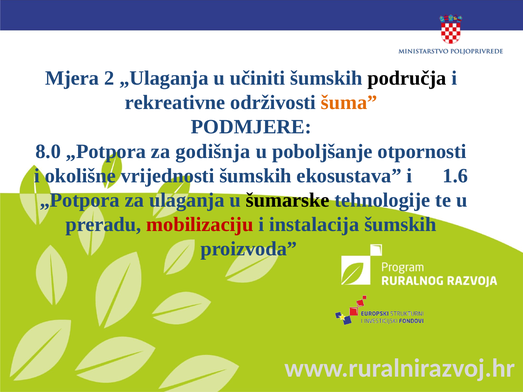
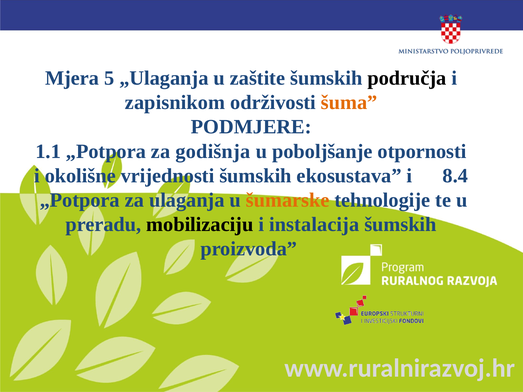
2: 2 -> 5 (109, 78)
učiniti: učiniti -> zaštite (257, 78)
rekreativne: rekreativne -> zapisnikom (175, 103)
8.0: 8.0 -> 1.1 (48, 151)
1.6: 1.6 -> 8.4 (455, 176)
šumarske colour: black -> orange (288, 200)
mobilizaciju colour: red -> black (200, 225)
